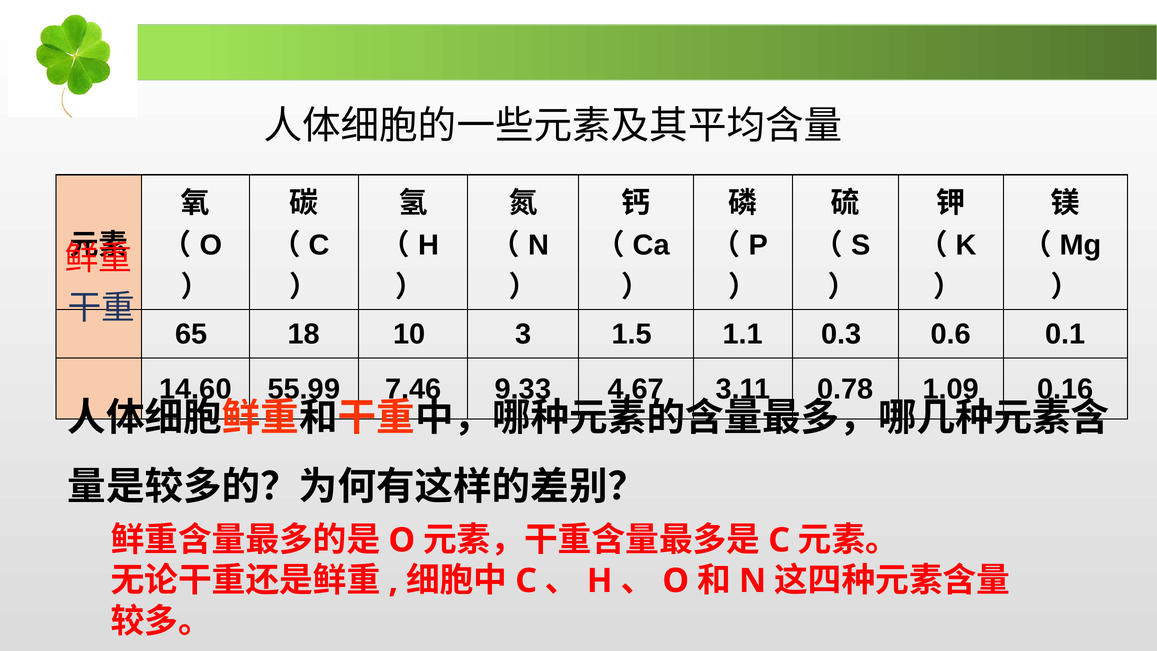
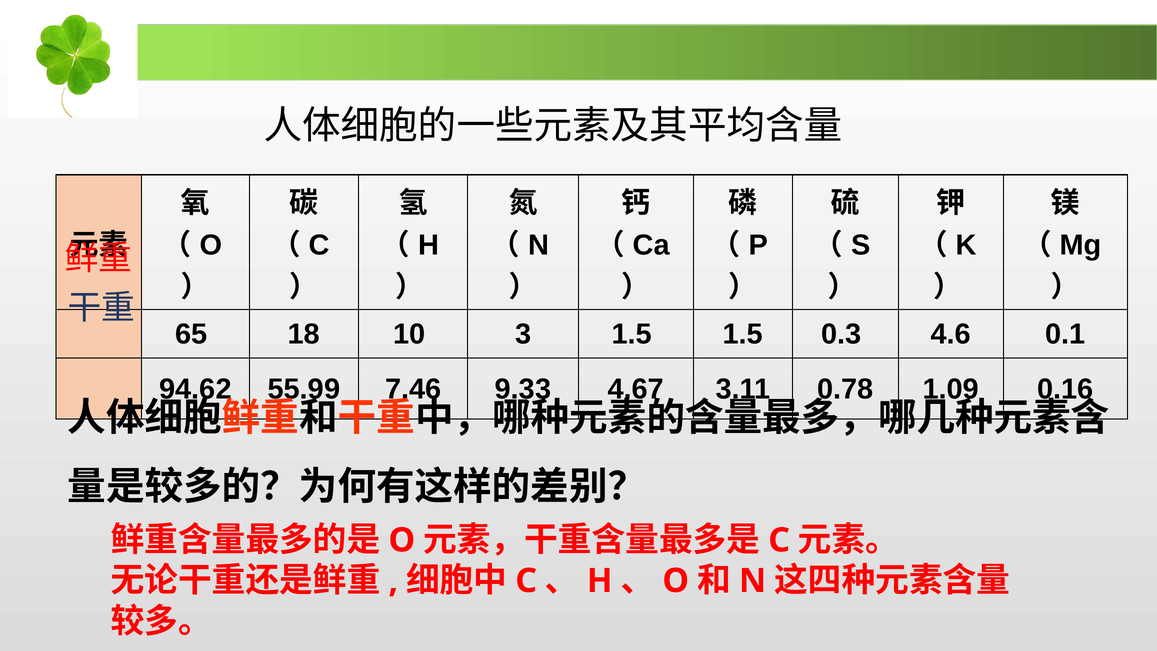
1.5 1.1: 1.1 -> 1.5 (743, 334)
0.6: 0.6 -> 4.6 (951, 334)
14.60: 14.60 -> 94.62 (195, 389)
